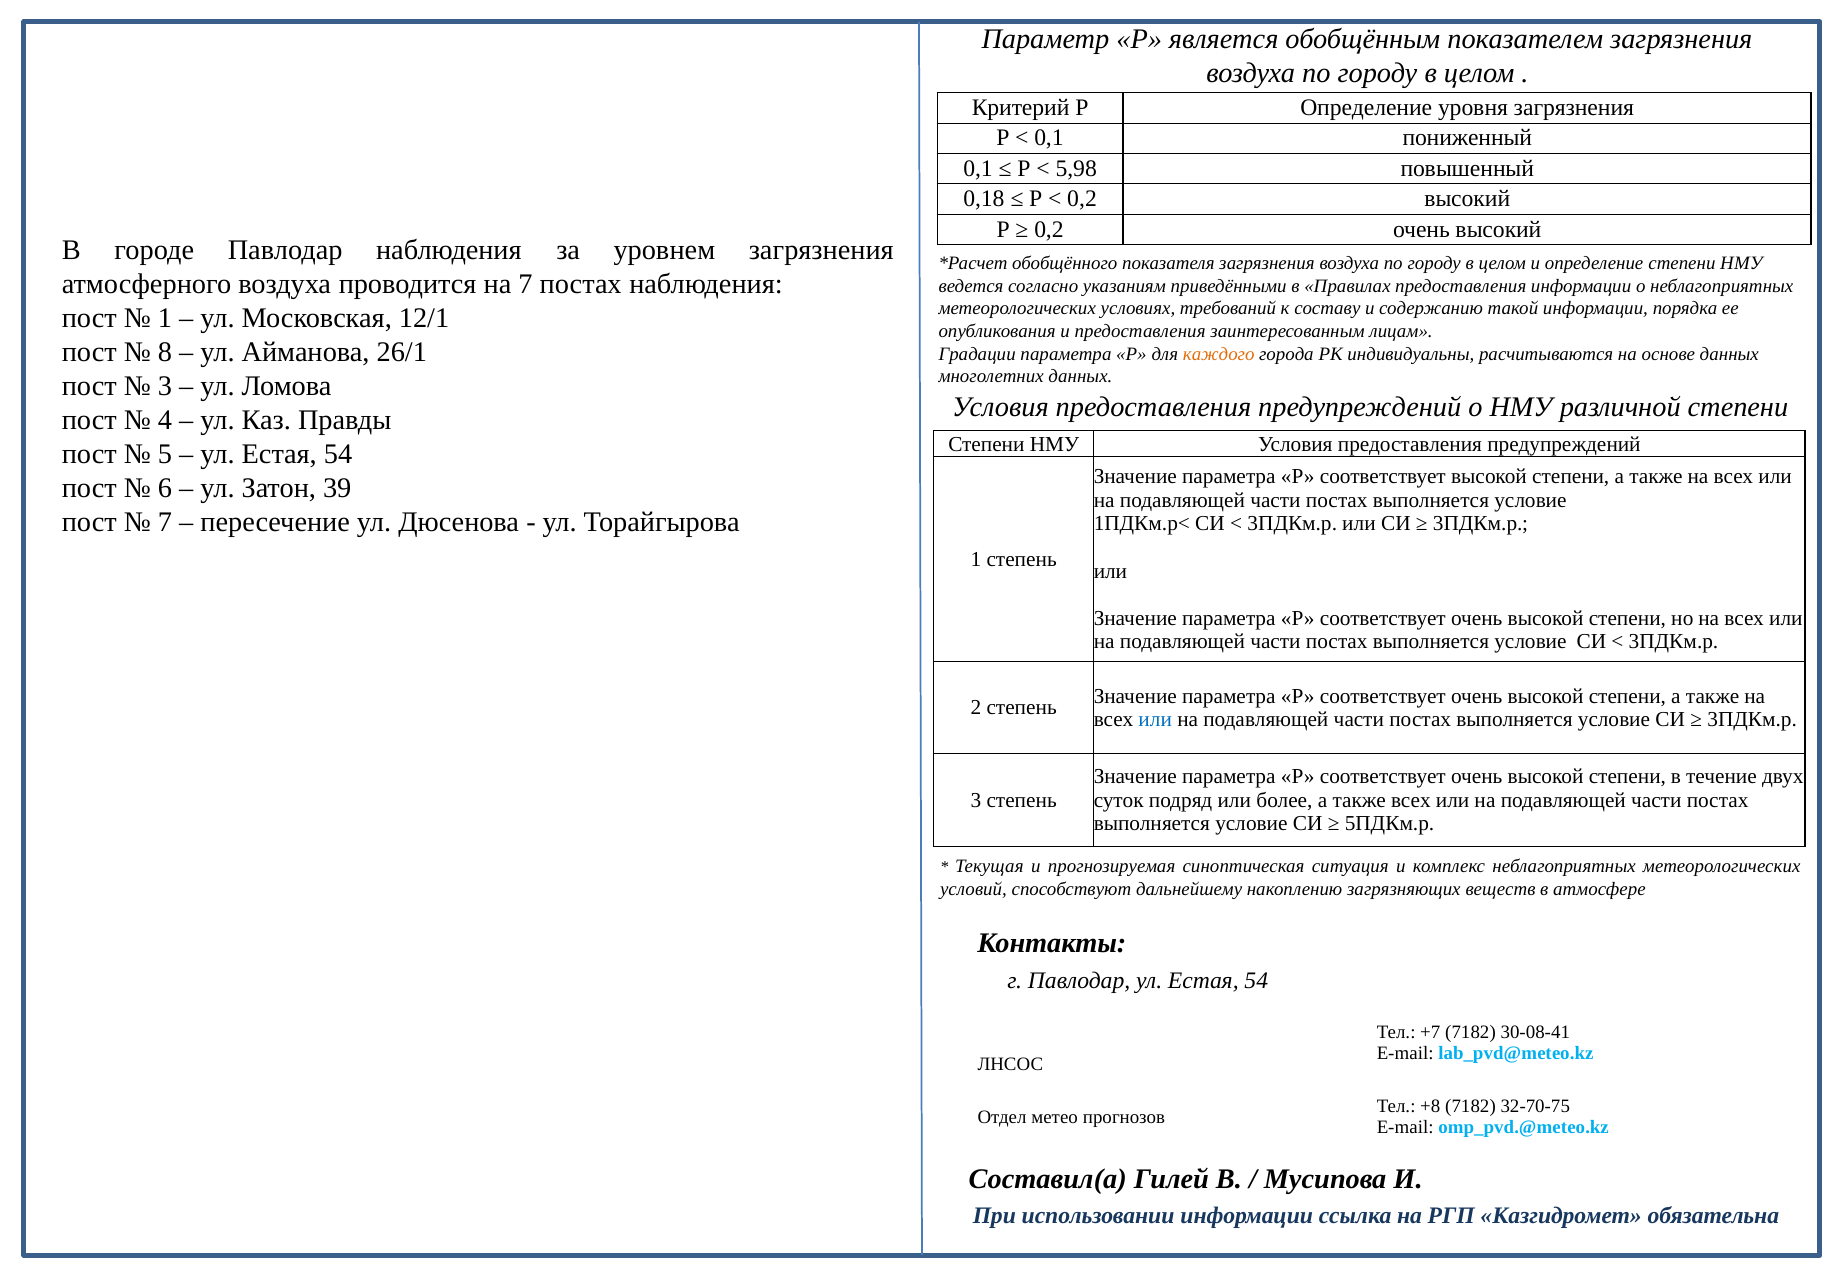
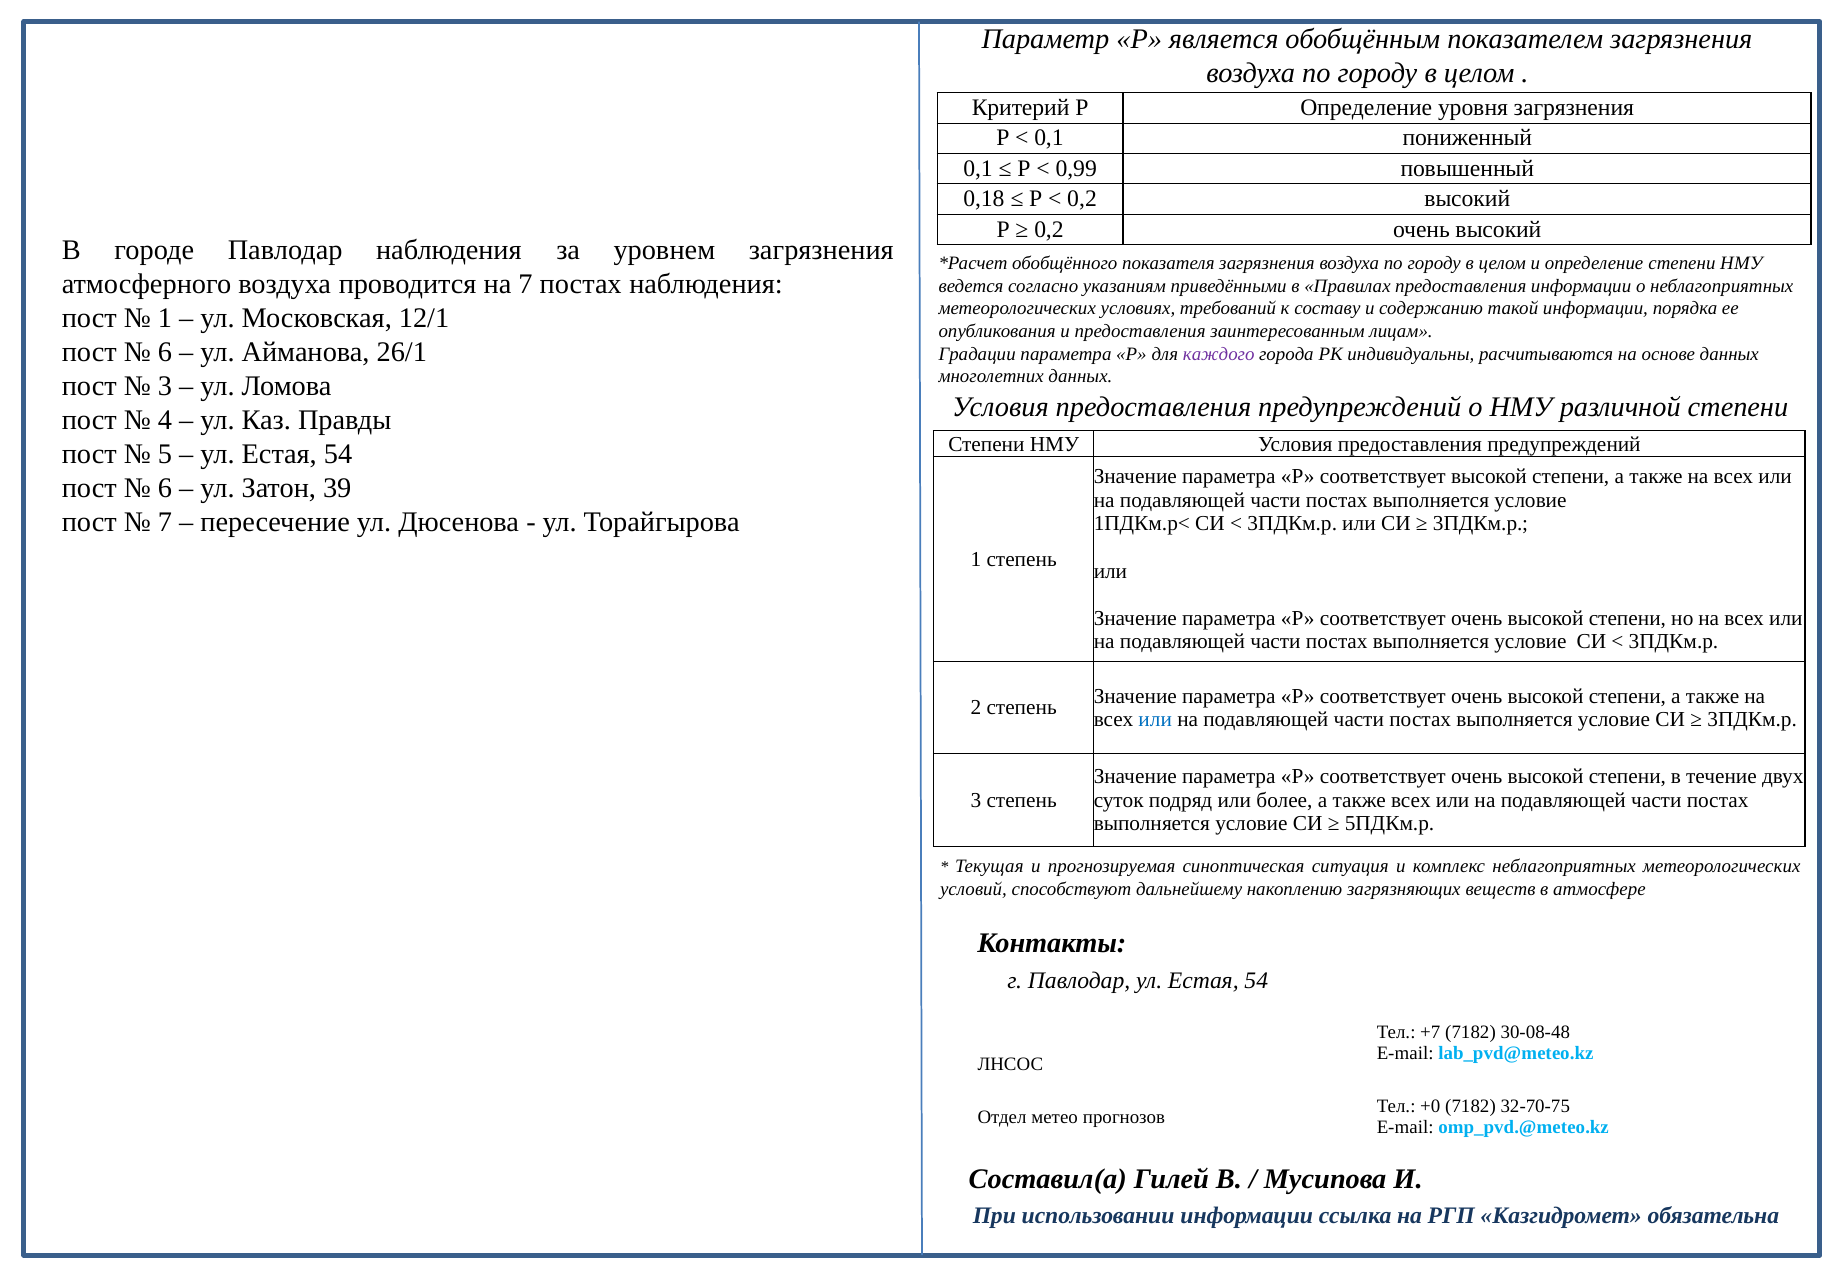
5,98: 5,98 -> 0,99 (1076, 168)
8: 8 -> 6 (165, 352)
каждого colour: orange -> purple (1219, 354)
30-08-41: 30-08-41 -> 30-08-48 (1535, 1032)
+8: +8 -> +0 (1430, 1106)
